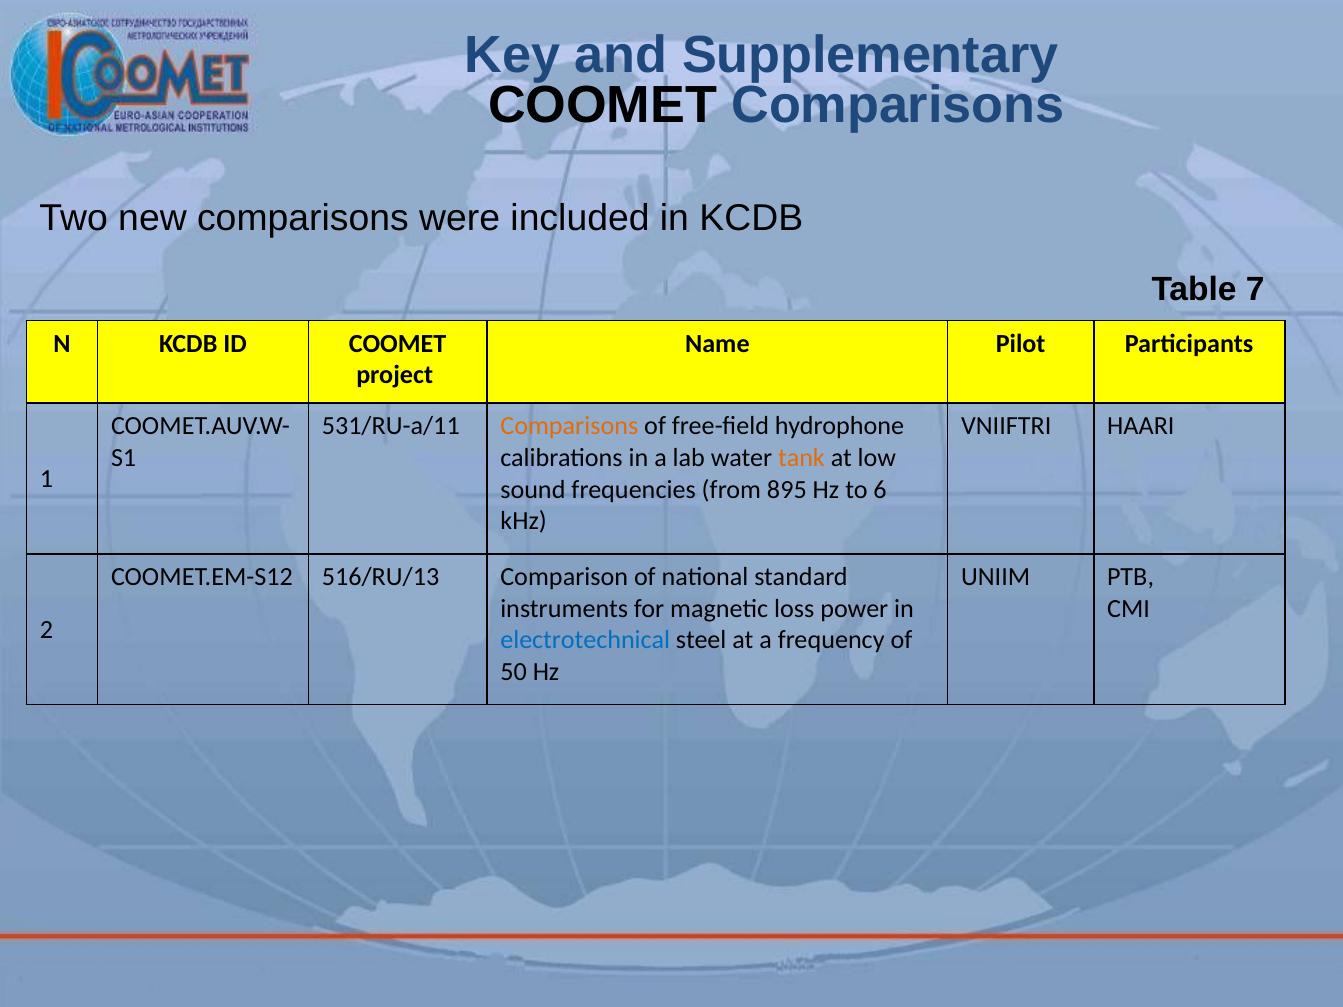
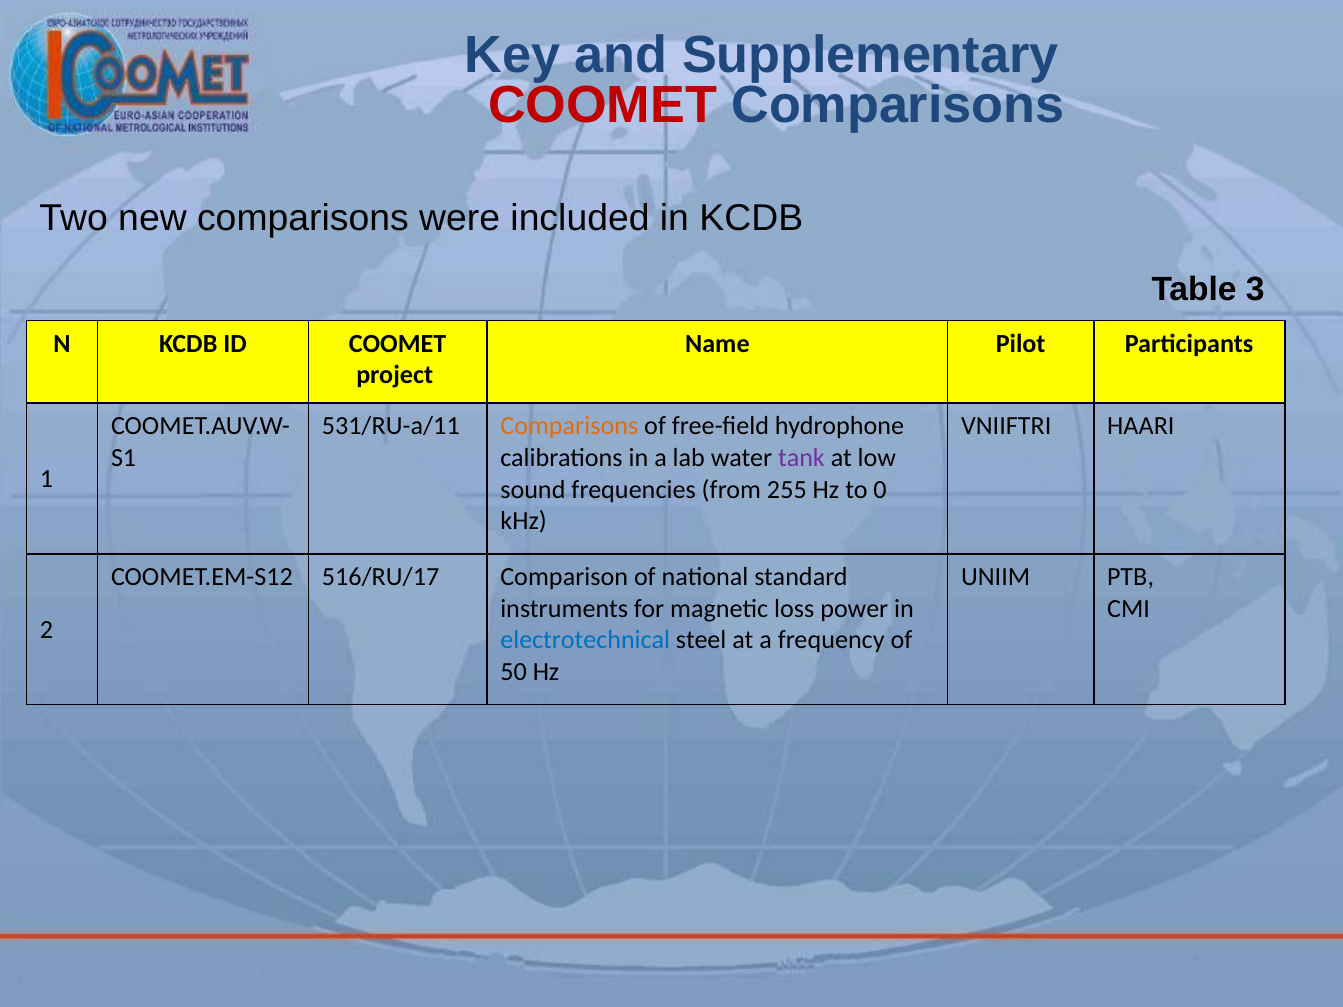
COOMET colour: black -> red (602, 105)
7: 7 -> 3 (1255, 290)
tank colour: orange -> purple (802, 458)
895: 895 -> 255 (787, 490)
6: 6 -> 0 (880, 490)
516/RU/13: 516/RU/13 -> 516/RU/17 (381, 577)
